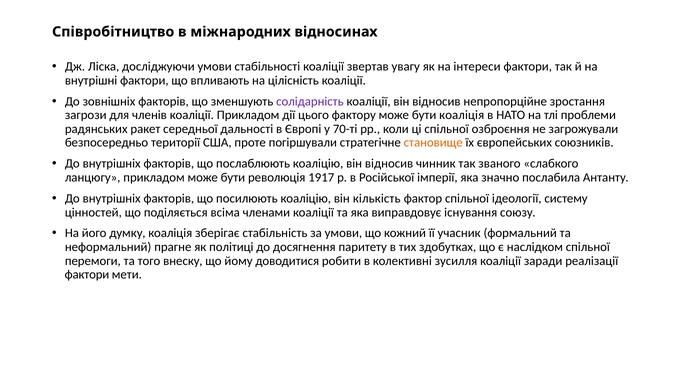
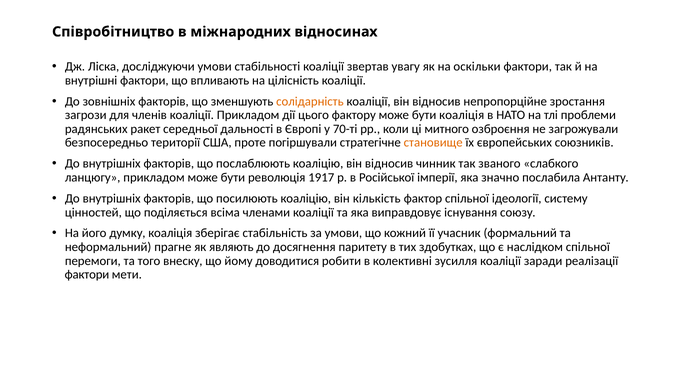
інтереси: інтереси -> оскільки (477, 67)
солідарність colour: purple -> orange (310, 101)
ці спільної: спільної -> митного (447, 129)
політиці: політиці -> являють (231, 247)
